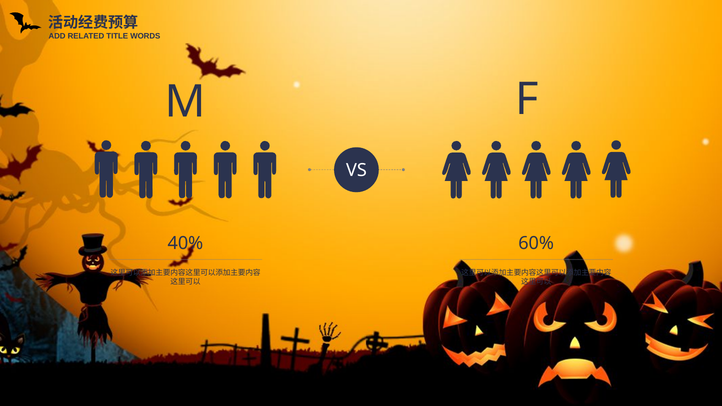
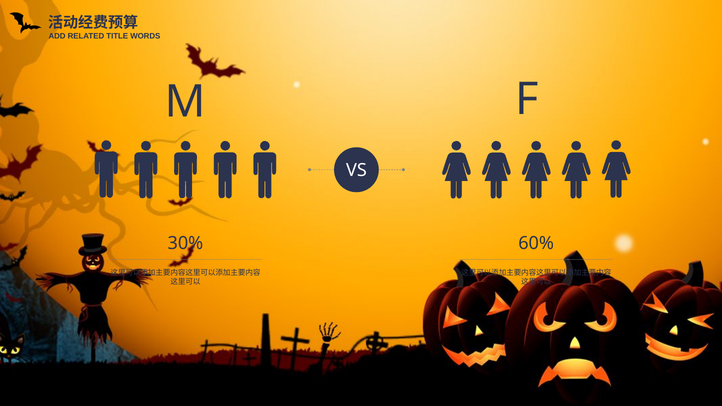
40%: 40% -> 30% (185, 243)
